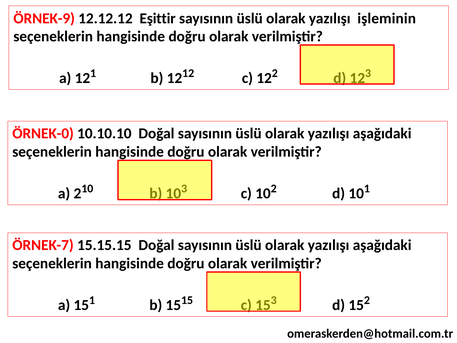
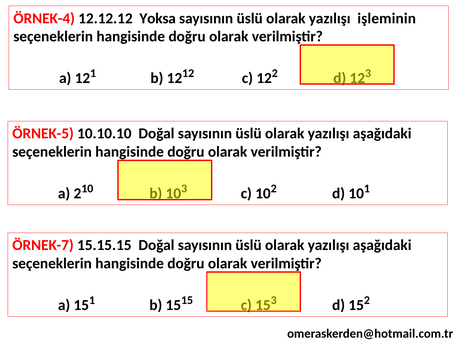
ÖRNEK-9: ÖRNEK-9 -> ÖRNEK-4 (44, 18)
Eşittir: Eşittir -> Yoksa (158, 18)
ÖRNEK-0: ÖRNEK-0 -> ÖRNEK-5 (43, 133)
